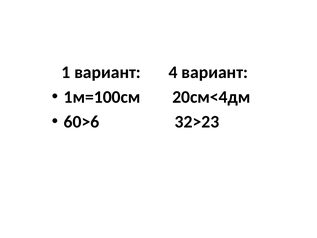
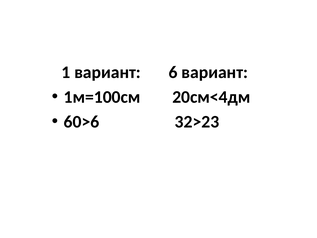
4: 4 -> 6 (173, 72)
